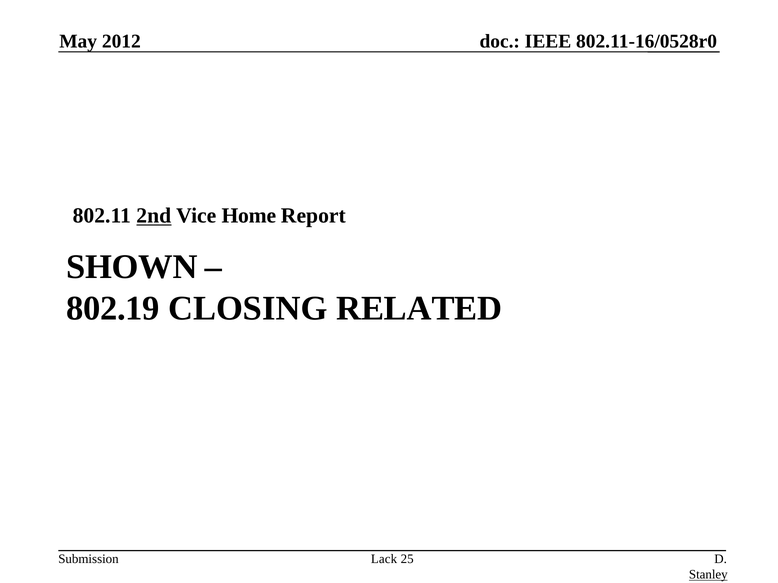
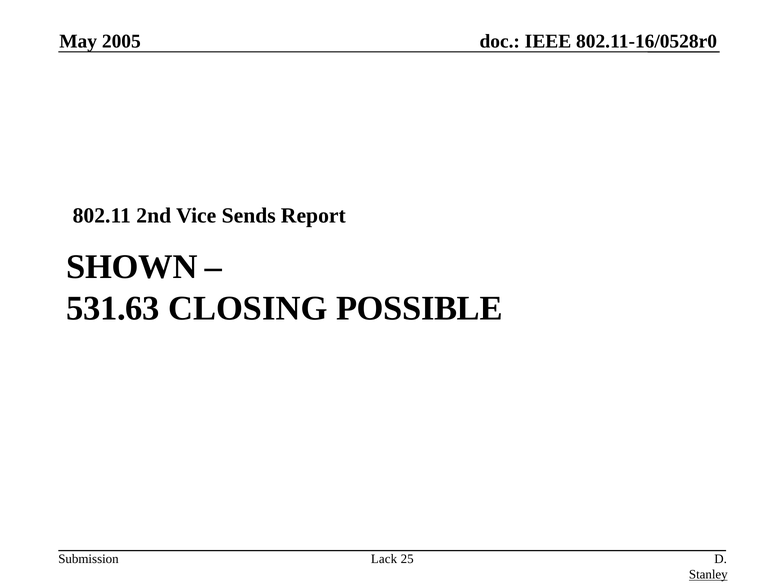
2012: 2012 -> 2005 (121, 42)
2nd underline: present -> none (154, 216)
Home: Home -> Sends (249, 216)
802.19: 802.19 -> 531.63 (113, 308)
RELATED: RELATED -> POSSIBLE (419, 308)
